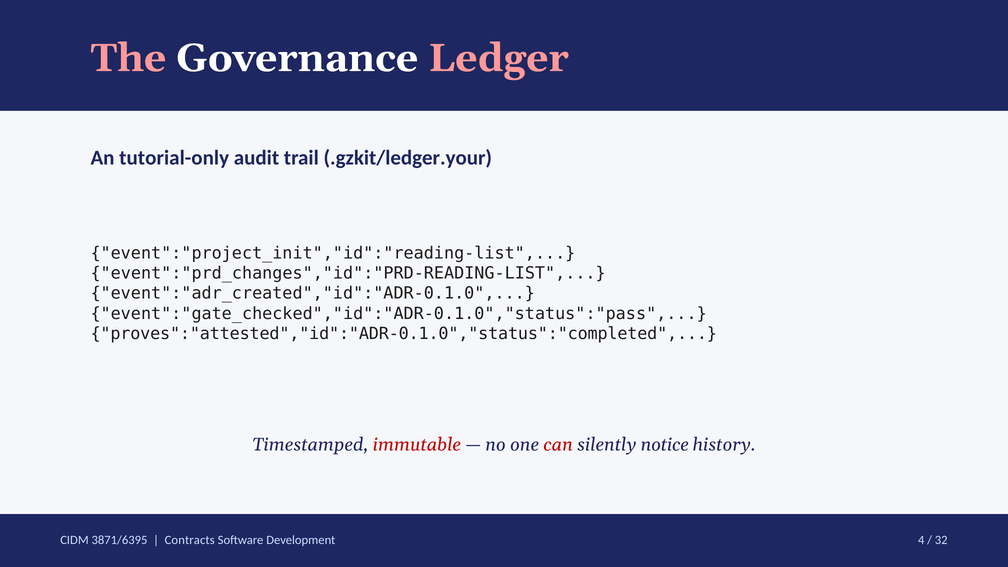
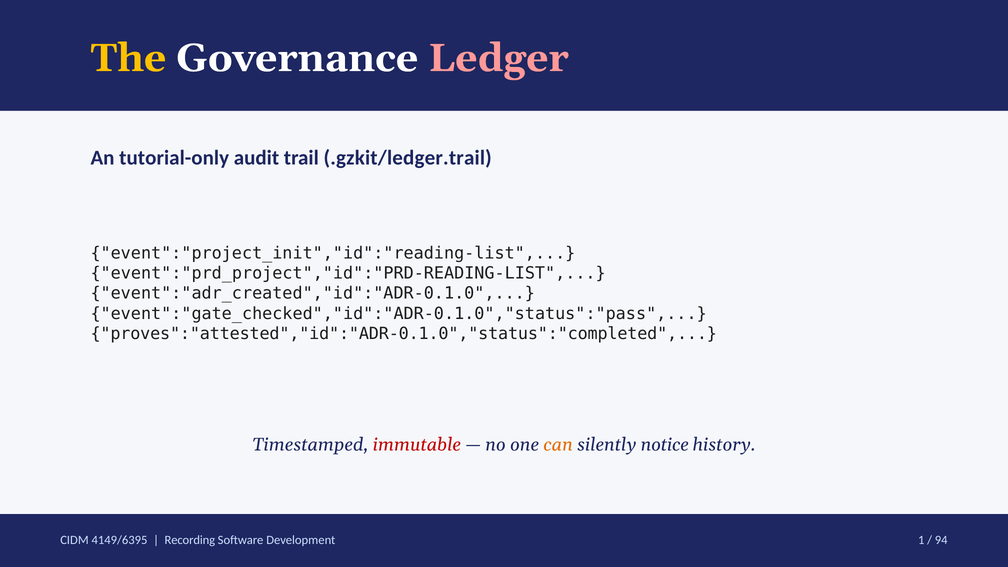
The colour: pink -> yellow (128, 58)
.gzkit/ledger.your: .gzkit/ledger.your -> .gzkit/ledger.trail (408, 158)
event":"prd_changes","id":"PRD-READING-LIST: event":"prd_changes","id":"PRD-READING-LIST -> event":"prd_project","id":"PRD-READING-LIST (348, 273)
can colour: red -> orange (558, 445)
3871/6395: 3871/6395 -> 4149/6395 (119, 540)
Contracts: Contracts -> Recording (190, 540)
4: 4 -> 1 (921, 540)
32: 32 -> 94 (941, 540)
